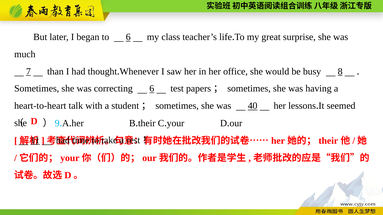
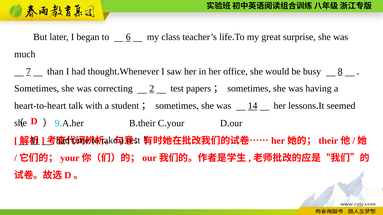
correcting 6: 6 -> 2 (152, 89)
40: 40 -> 14 (253, 106)
